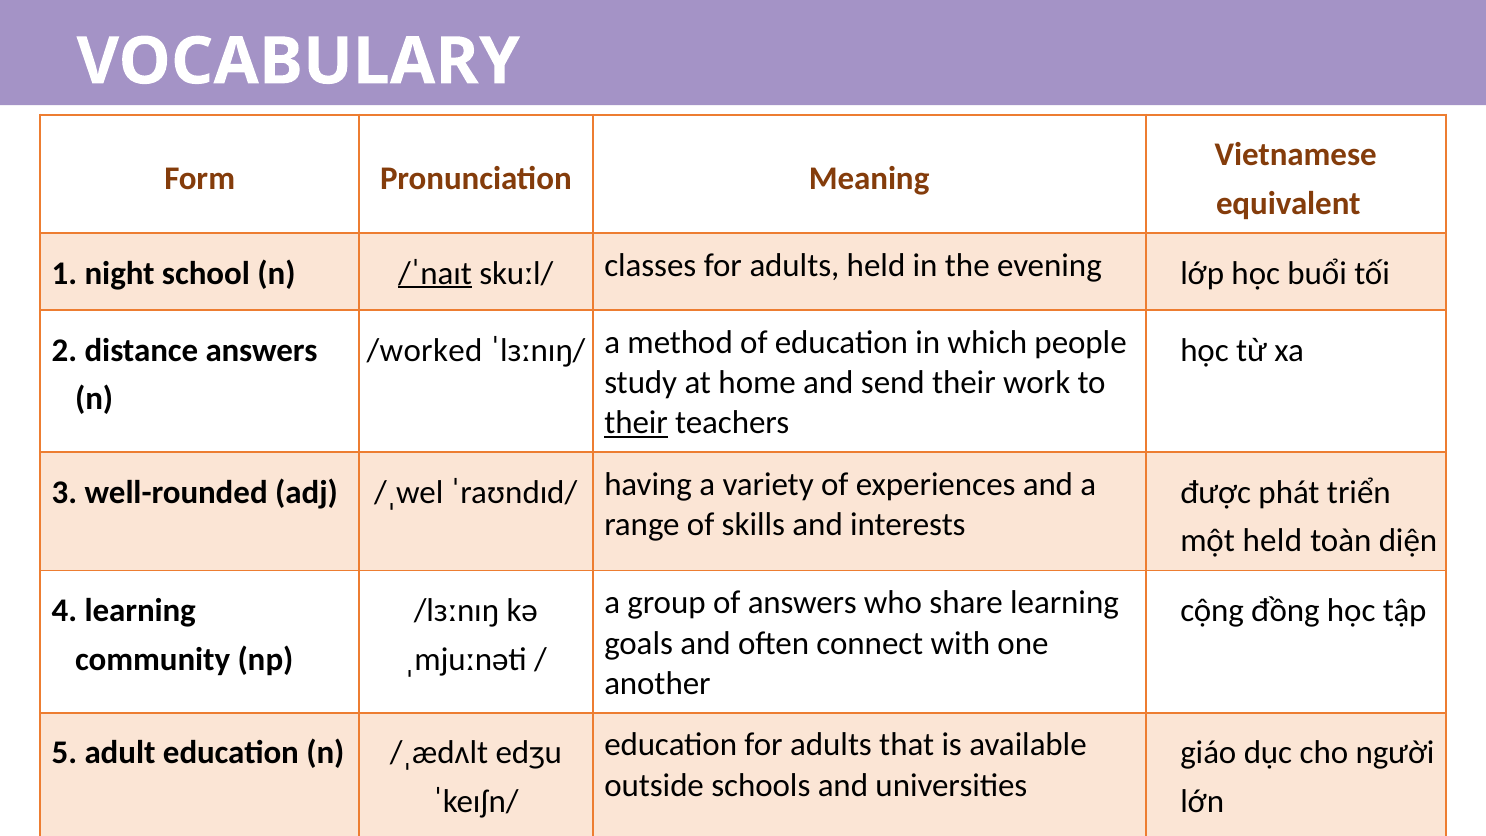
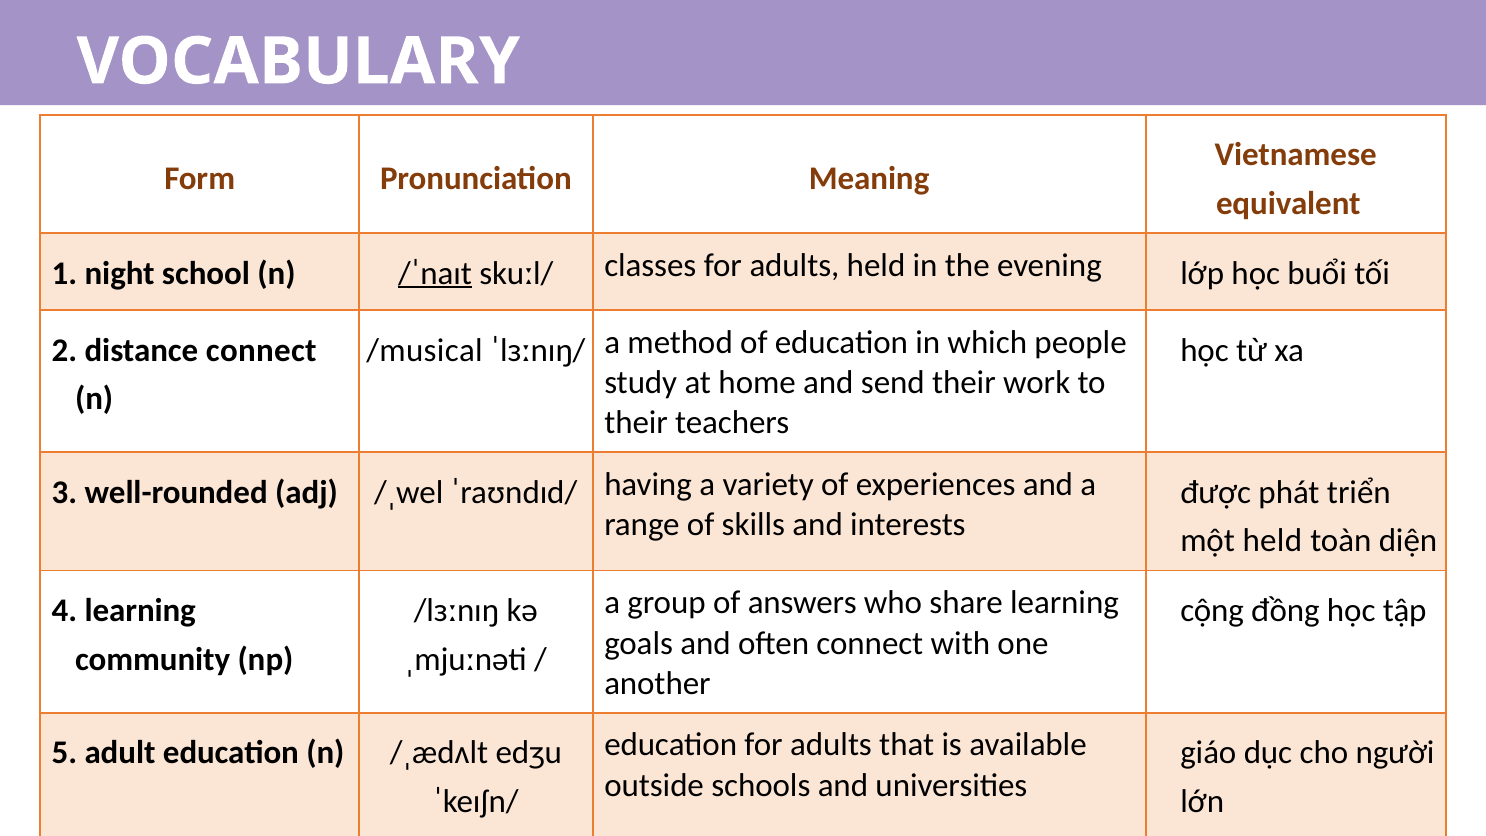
distance answers: answers -> connect (261, 350)
/worked: /worked -> /musical (424, 350)
their underline: present -> none (636, 423)
